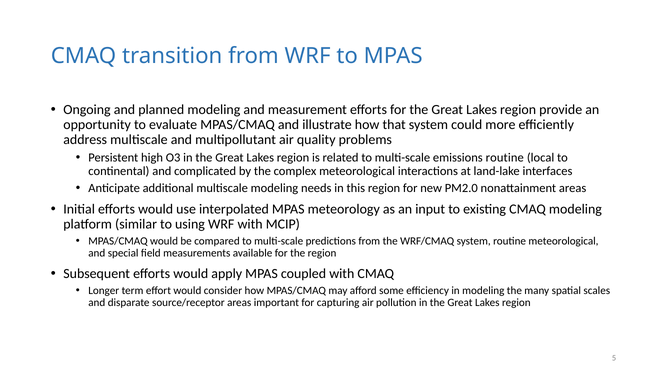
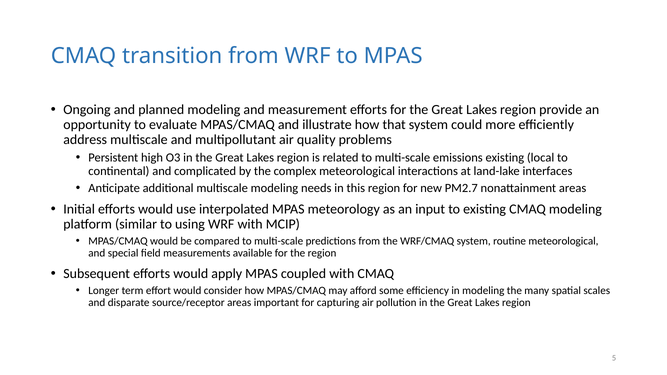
emissions routine: routine -> existing (505, 158)
PM2.0: PM2.0 -> PM2.7 (461, 188)
